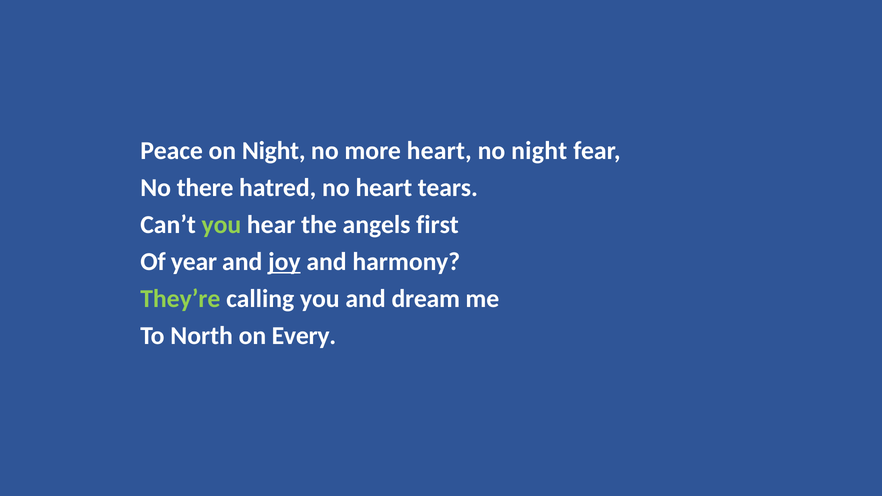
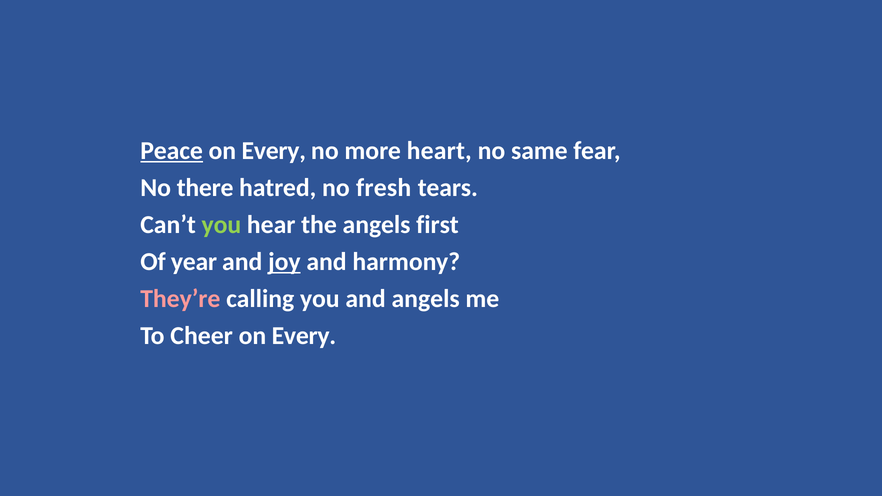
Peace underline: none -> present (172, 151)
Night: Night -> Every (274, 151)
no night: night -> same (539, 151)
no heart: heart -> fresh (384, 188)
They’re colour: light green -> pink (180, 299)
and dream: dream -> angels (426, 299)
North: North -> Cheer (202, 336)
